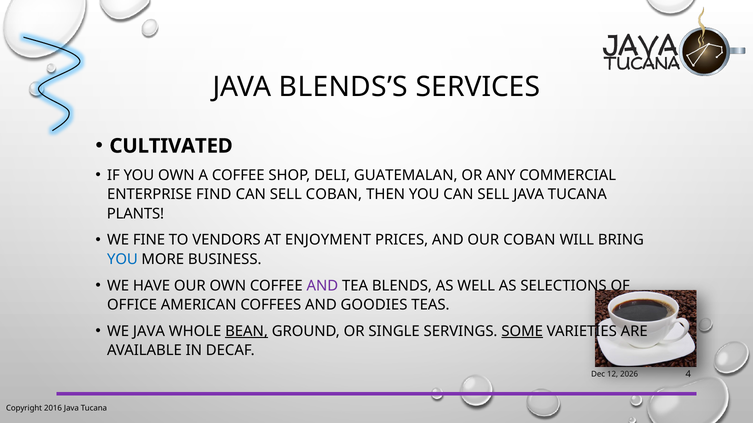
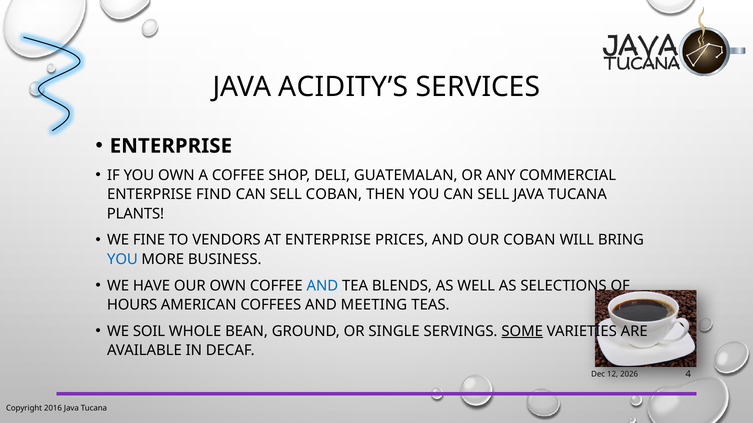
BLENDS’S: BLENDS’S -> ACIDITY’S (343, 87)
CULTIVATED: CULTIVATED -> ENTERPRISE (171, 146)
AT ENJOYMENT: ENJOYMENT -> ENTERPRISE (328, 240)
AND colour: purple -> blue (322, 286)
OFFICE: OFFICE -> HOURS (132, 305)
GOODIES: GOODIES -> MEETING (374, 305)
WE JAVA: JAVA -> SOIL (149, 332)
BEAN underline: present -> none (247, 332)
